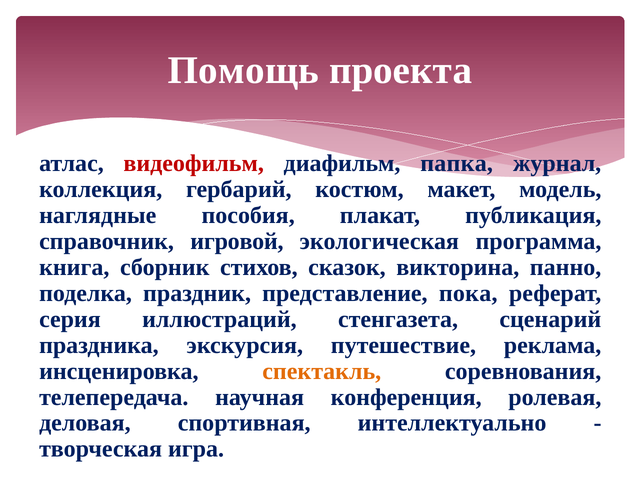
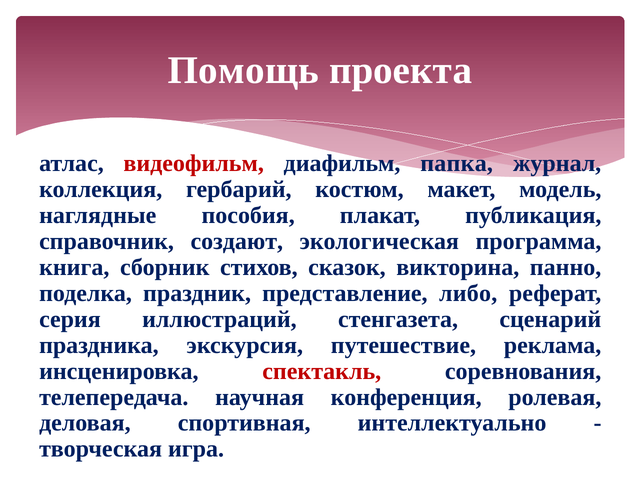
игровой: игровой -> создают (237, 241)
пока: пока -> либо (468, 293)
спектакль colour: orange -> red (322, 371)
